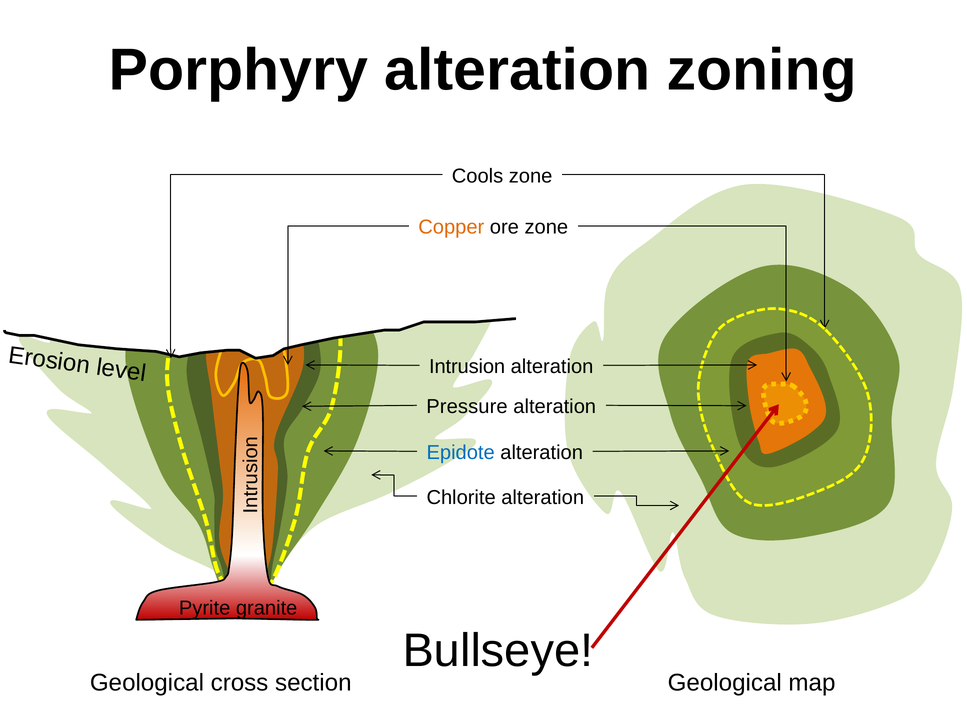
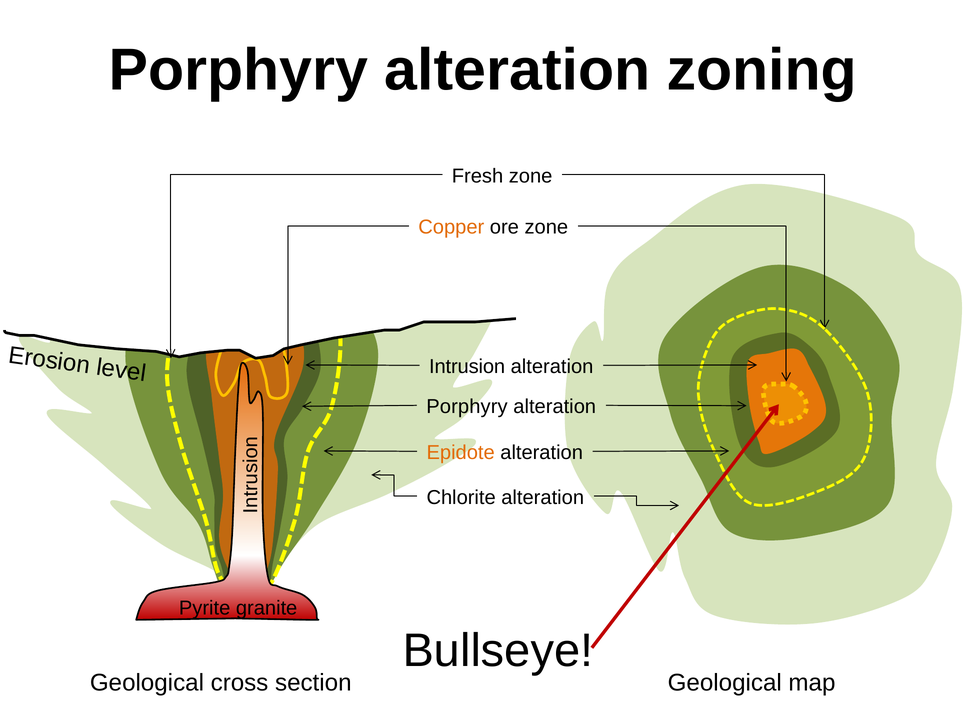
Cools: Cools -> Fresh (478, 176)
Pressure: Pressure -> Porphyry (467, 407)
Epidote colour: blue -> orange (461, 453)
